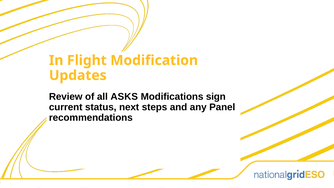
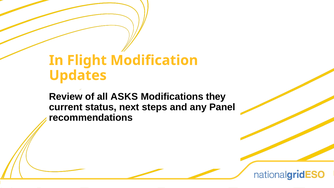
sign: sign -> they (216, 97)
